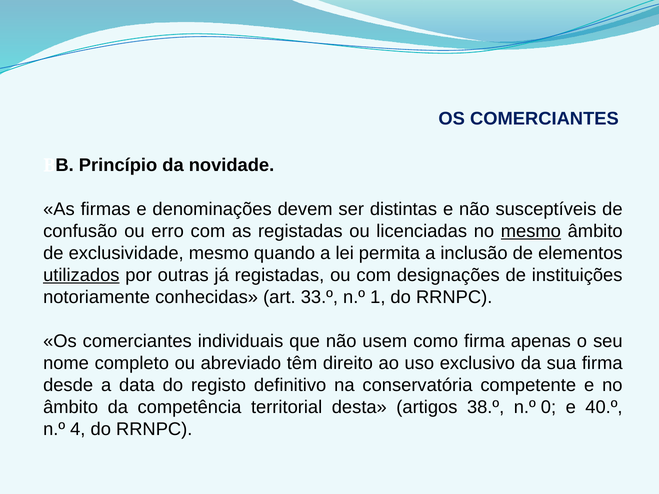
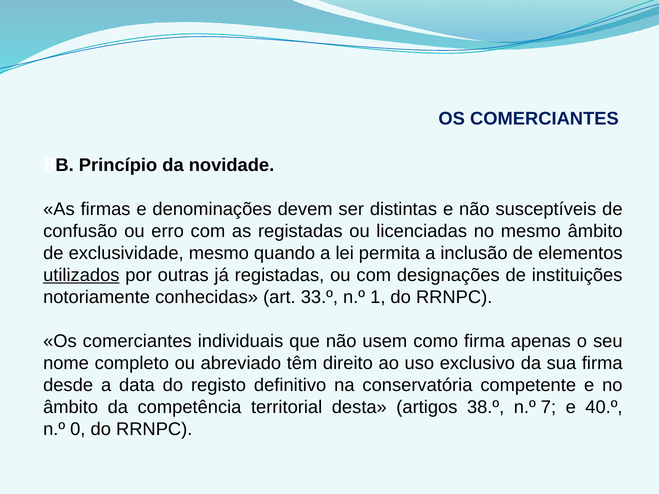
mesmo underline: present -> none (531, 231)
0: 0 -> 7 (548, 407)
4: 4 -> 0 (78, 429)
